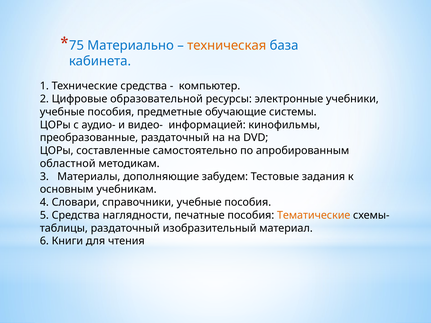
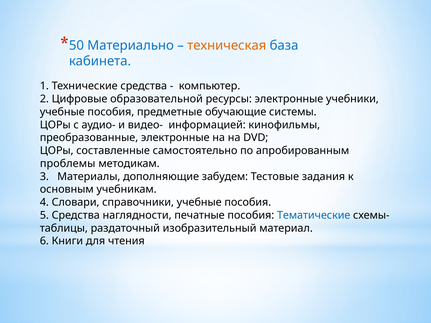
75: 75 -> 50 (76, 45)
преобразованные раздаточный: раздаточный -> электронные (175, 138)
областной: областной -> проблемы (68, 164)
Тематические colour: orange -> blue (314, 215)
